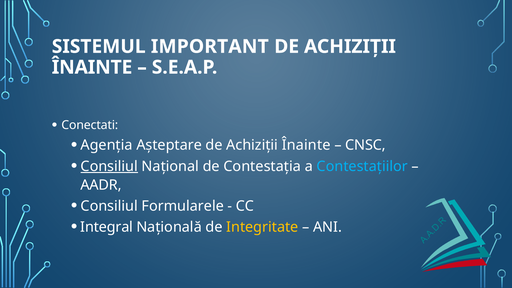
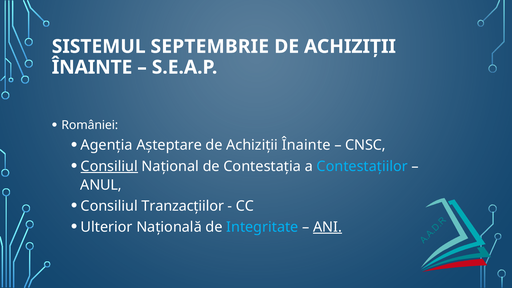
IMPORTANT: IMPORTANT -> SEPTEMBRIE (210, 47)
Conectati: Conectati -> României (90, 125)
AADR: AADR -> ANUL (101, 185)
Formularele: Formularele -> Tranzacțiilor (183, 206)
Integral: Integral -> Ulterior (107, 227)
Integritate colour: yellow -> light blue (262, 227)
ANI underline: none -> present (328, 227)
